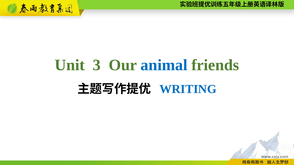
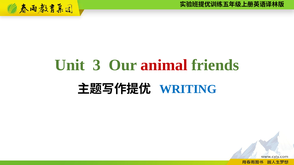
animal colour: blue -> red (164, 65)
